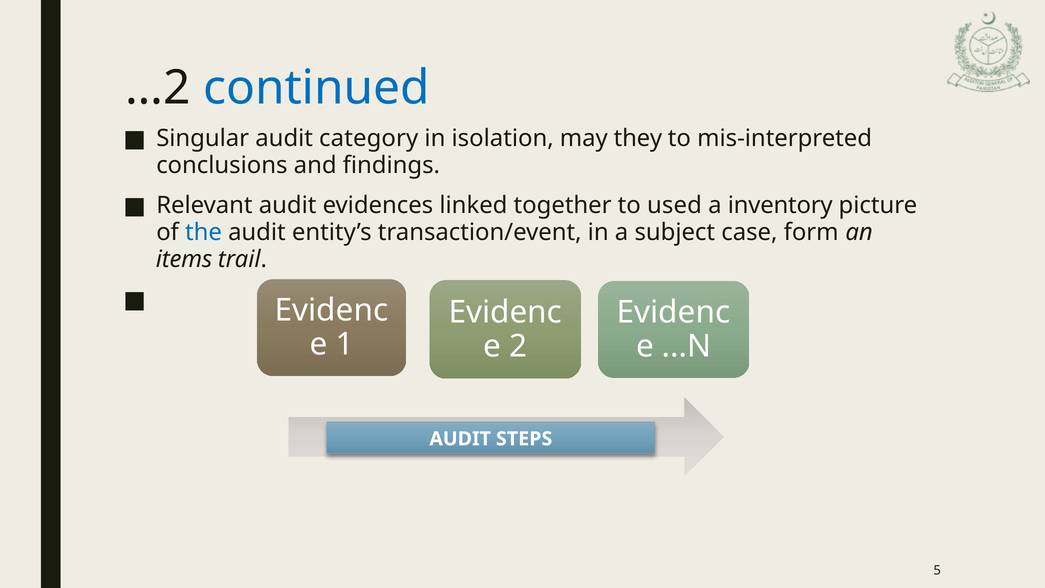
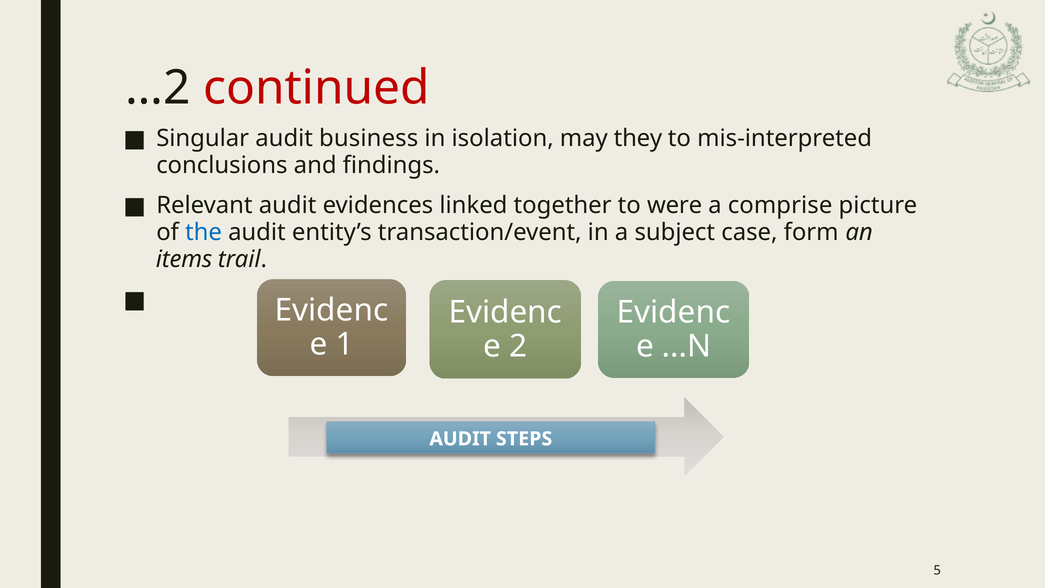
continued colour: blue -> red (316, 88)
category: category -> business (369, 138)
used: used -> were (675, 205)
inventory: inventory -> comprise (780, 205)
